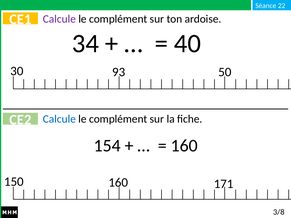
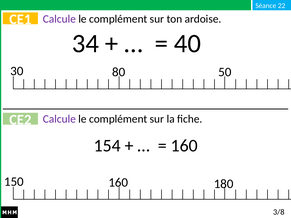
93: 93 -> 80 (119, 72)
Calcule colour: blue -> purple (59, 119)
171: 171 -> 180 (224, 184)
